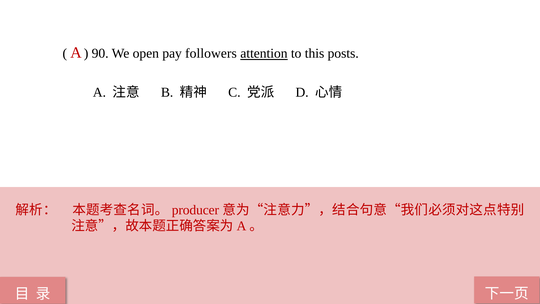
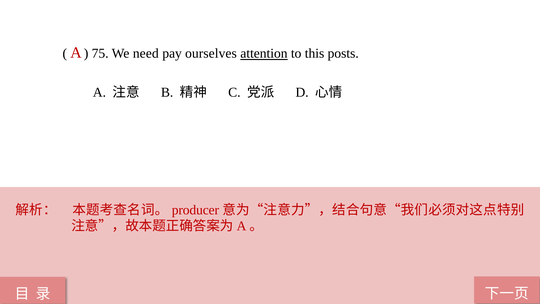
90: 90 -> 75 (100, 53)
open: open -> need (146, 53)
followers: followers -> ourselves (211, 53)
